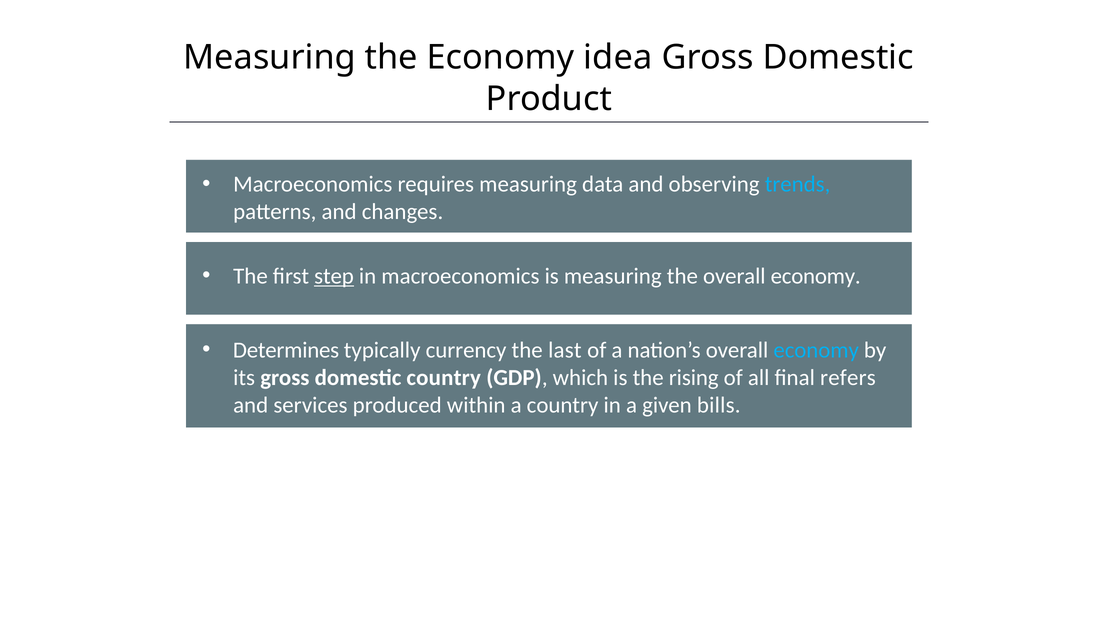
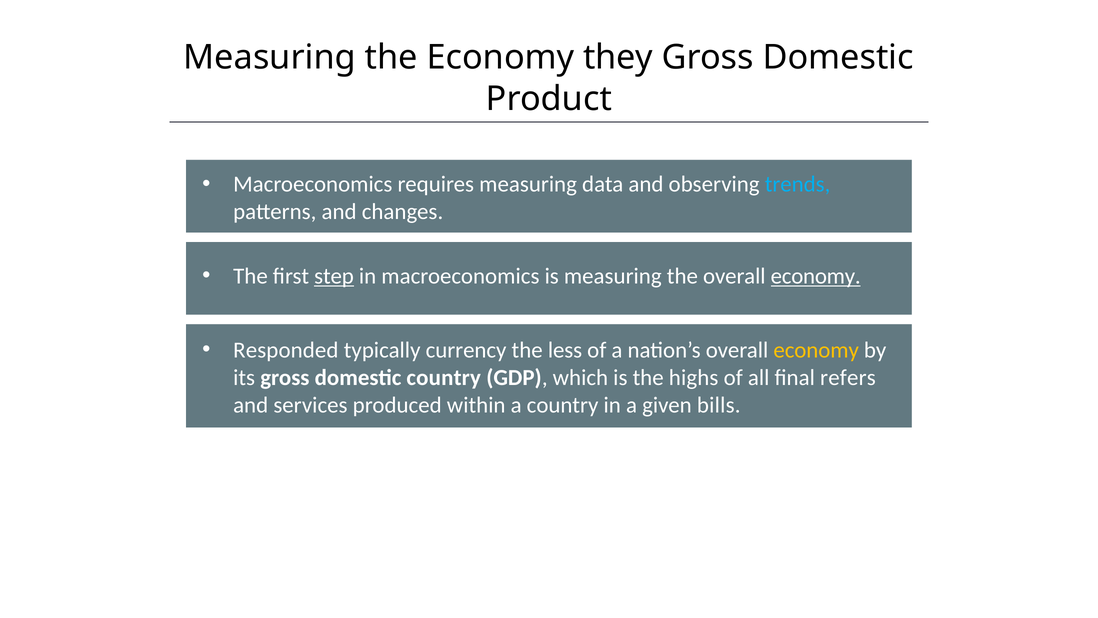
idea: idea -> they (618, 57)
economy underline: none -> present (816, 276)
Determines: Determines -> Responded (286, 350)
last: last -> less (565, 350)
economy colour: light blue -> yellow (816, 350)
rising: rising -> highs (694, 377)
